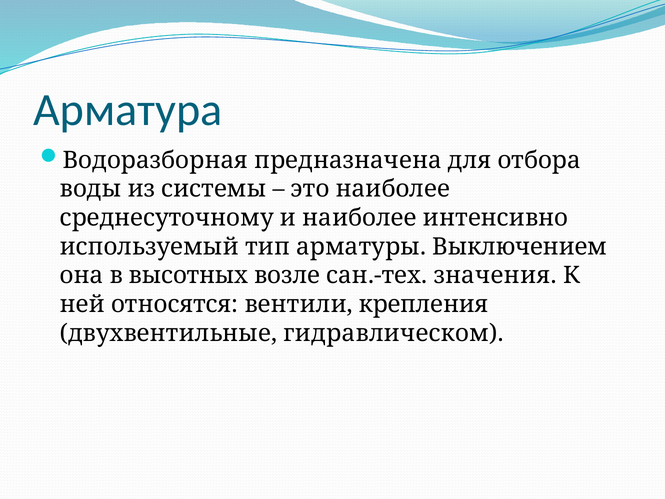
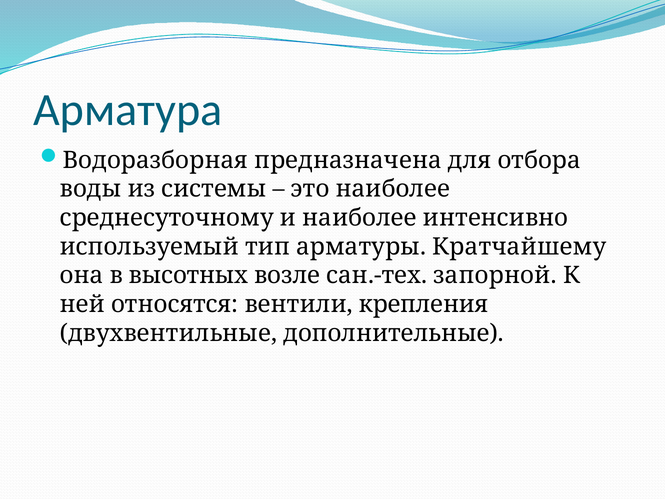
Выключением: Выключением -> Кратчайшему (519, 247)
значения: значения -> запорной (495, 275)
гидравлическом: гидравлическом -> дополнительные (394, 333)
